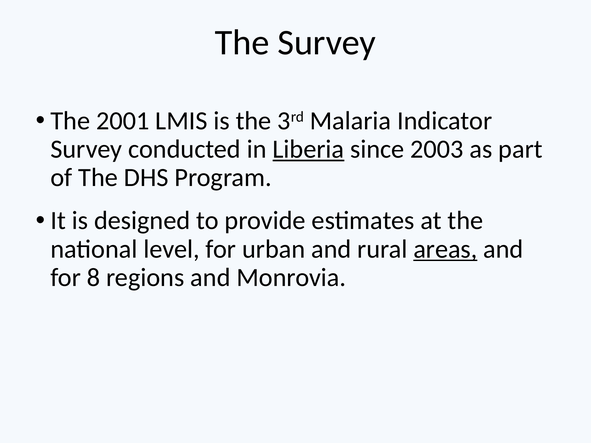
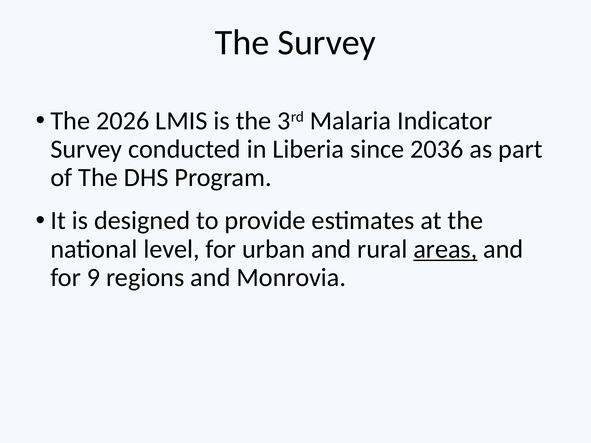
2001: 2001 -> 2026 (123, 121)
Liberia underline: present -> none (308, 149)
2003: 2003 -> 2036 (437, 149)
8: 8 -> 9 (94, 278)
